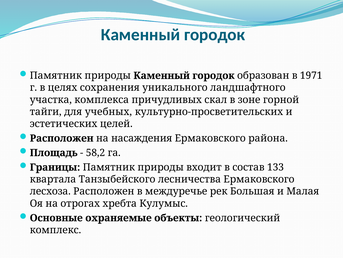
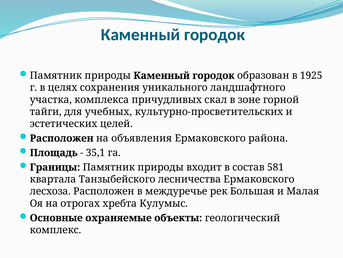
1971: 1971 -> 1925 (311, 75)
насаждения: насаждения -> объявления (142, 138)
58,2: 58,2 -> 35,1 (95, 152)
133: 133 -> 581 (275, 167)
